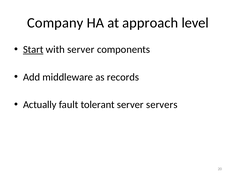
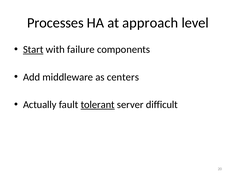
Company: Company -> Processes (55, 23)
with server: server -> failure (81, 50)
records: records -> centers (123, 77)
tolerant underline: none -> present (98, 105)
servers: servers -> difficult (162, 105)
